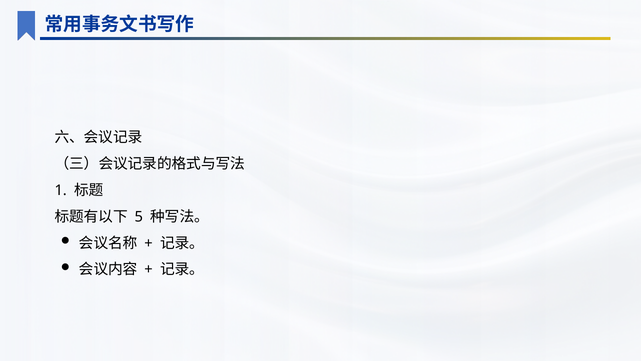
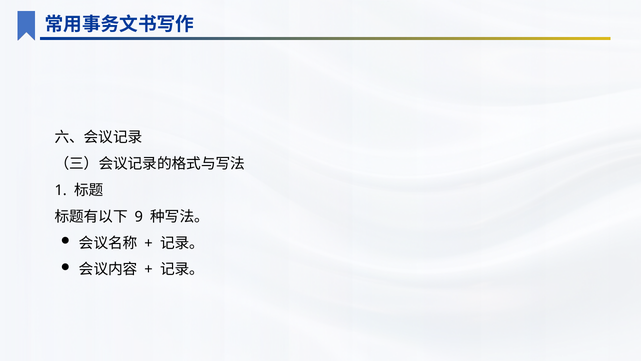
5: 5 -> 9 (139, 216)
